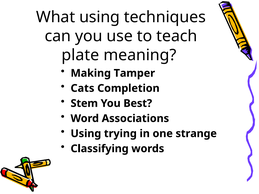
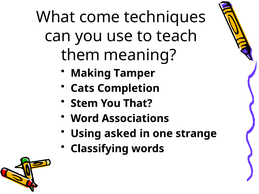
What using: using -> come (100, 17)
plate: plate -> them (81, 55)
Best: Best -> That (138, 103)
trying: trying -> asked (120, 134)
